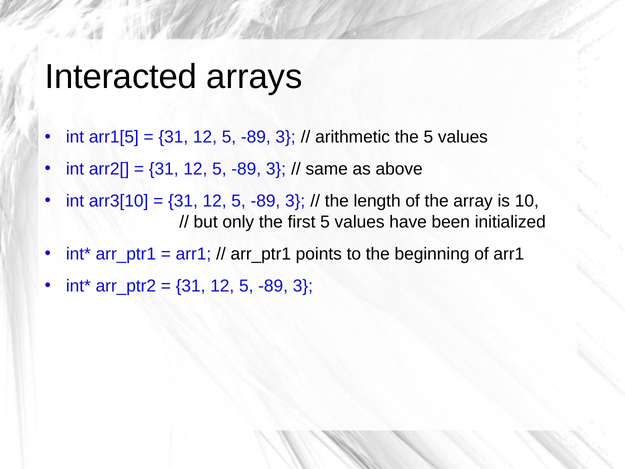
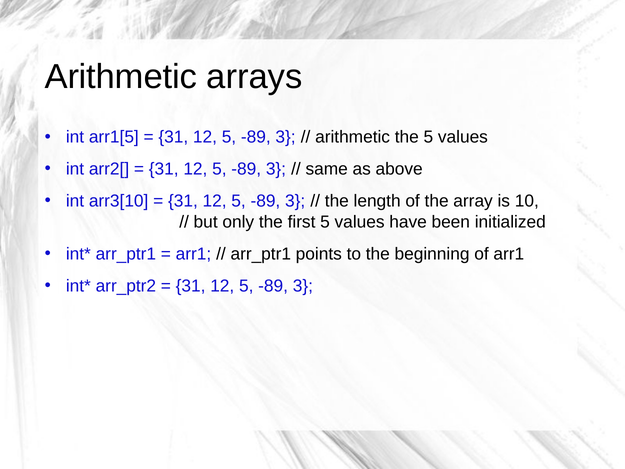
Interacted: Interacted -> Arithmetic (121, 77)
